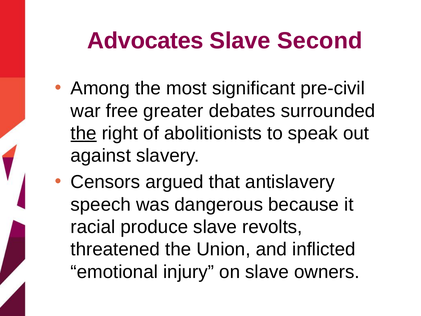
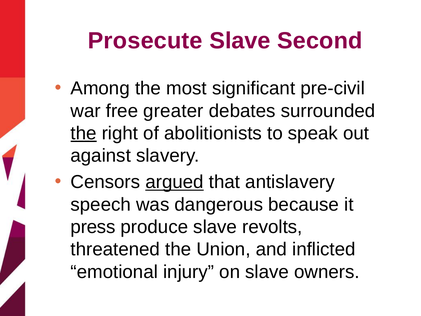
Advocates: Advocates -> Prosecute (145, 41)
argued underline: none -> present (175, 182)
racial: racial -> press (93, 227)
